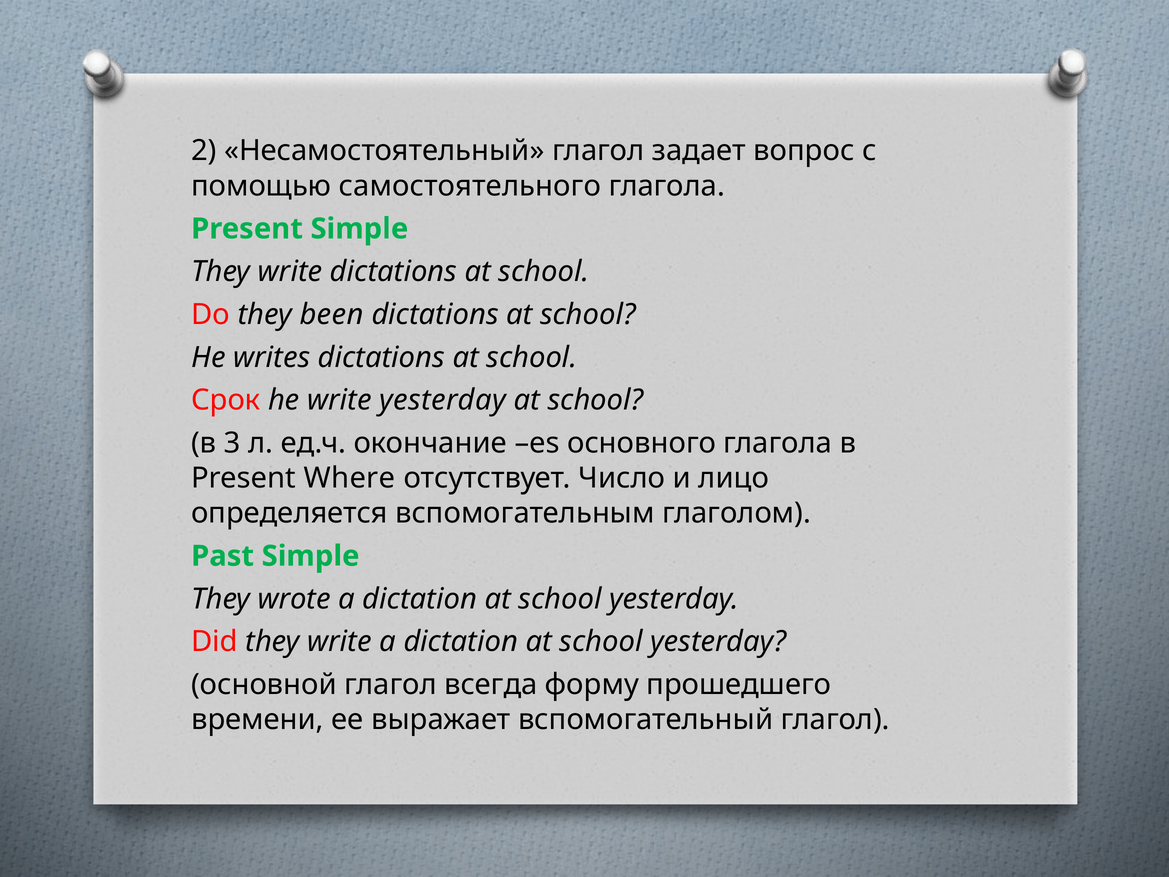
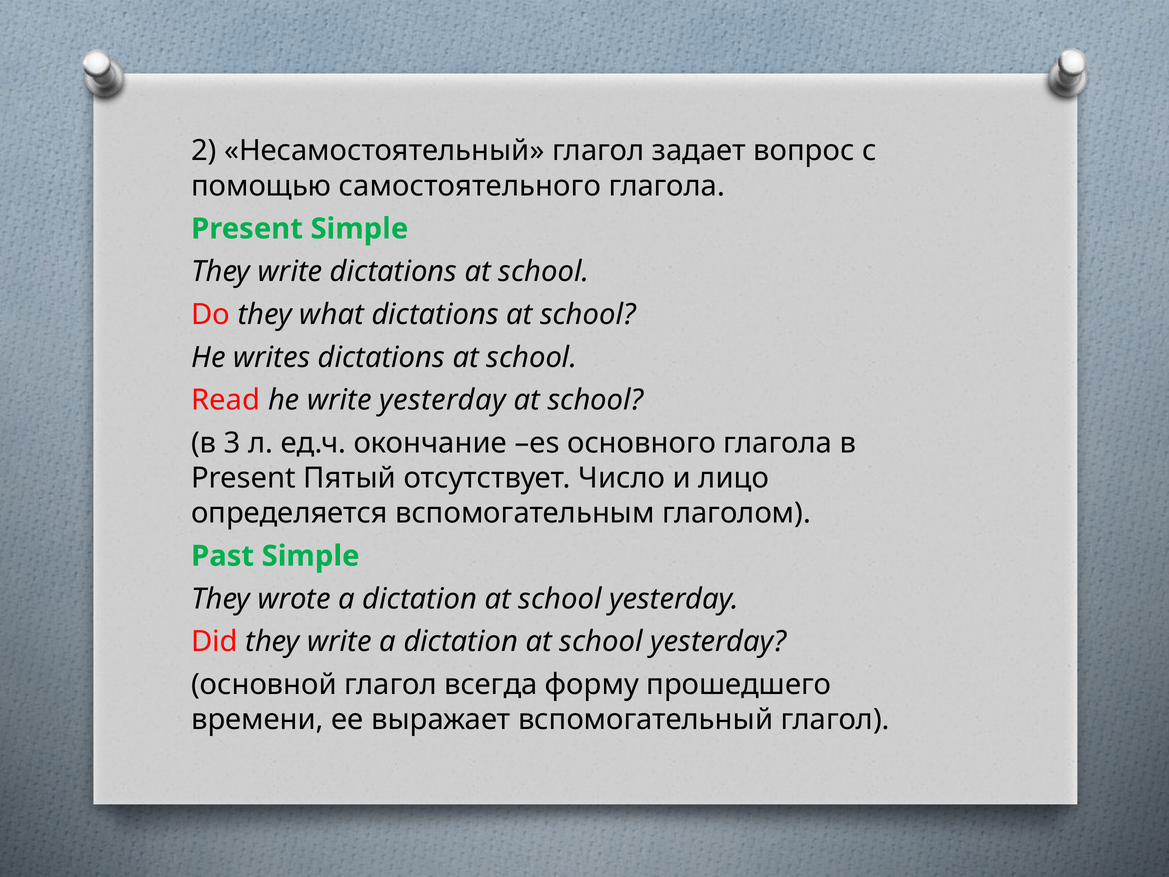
been: been -> what (332, 314)
Срок: Срок -> Read (226, 400)
Where: Where -> Пятый (350, 478)
